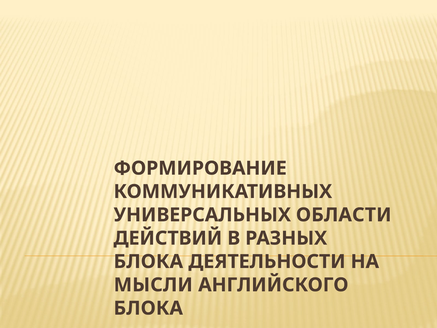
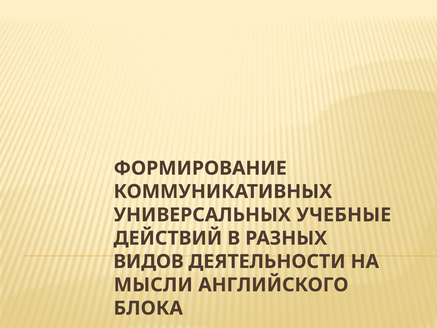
ОБЛАСТИ: ОБЛАСТИ -> УЧЕБНЫЕ (344, 215)
БЛОКА: БЛОКА -> ВИДОВ (148, 261)
